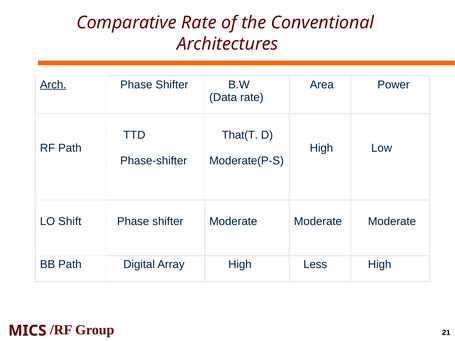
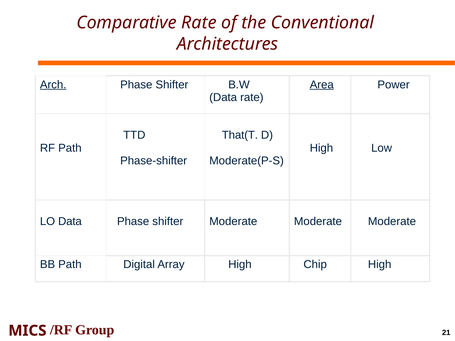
Area underline: none -> present (322, 85)
LO Shift: Shift -> Data (70, 222)
Less: Less -> Chip (315, 265)
